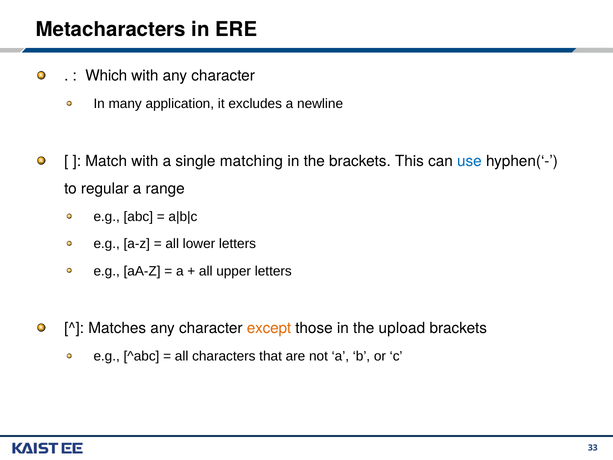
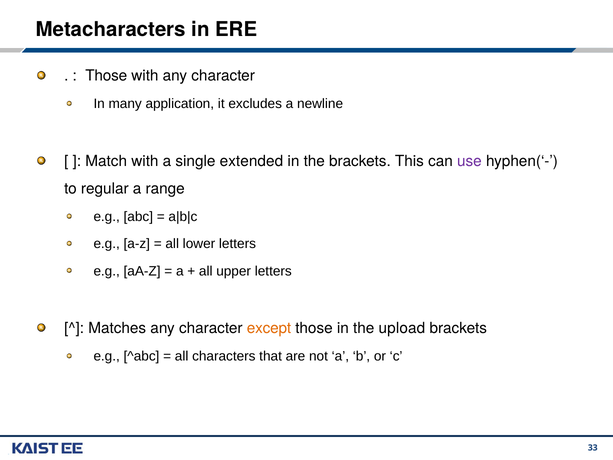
Which: Which -> Those (106, 76)
matching: matching -> extended (251, 161)
use colour: blue -> purple (469, 161)
